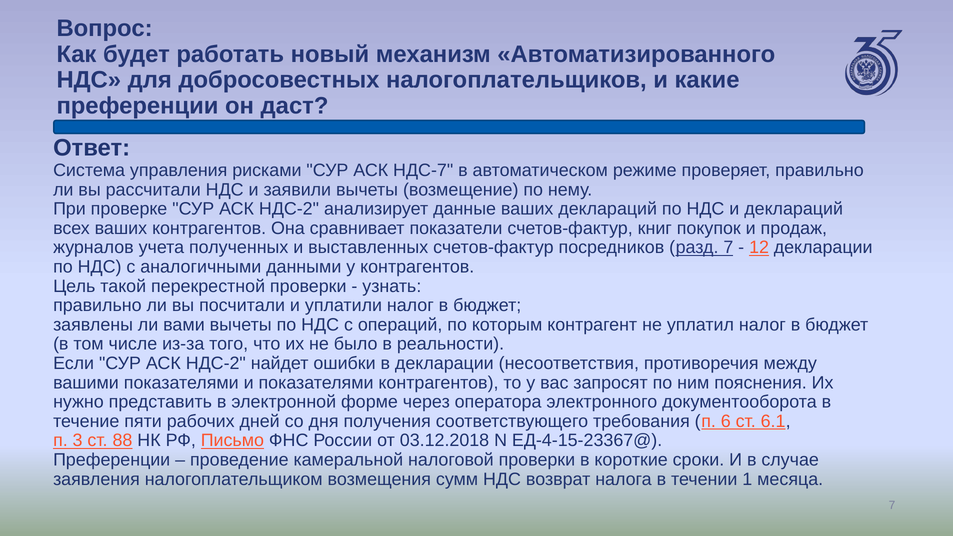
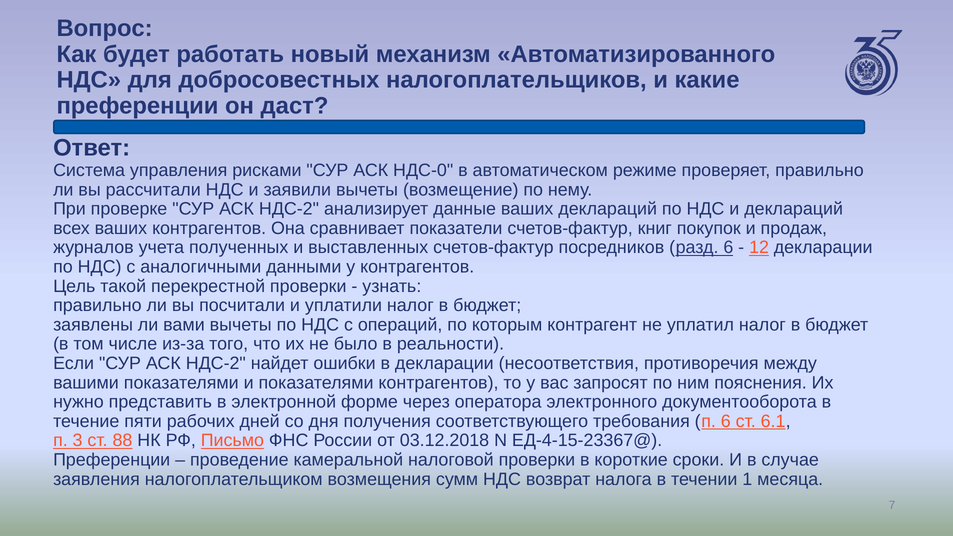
НДС-7: НДС-7 -> НДС-0 (423, 170)
разд 7: 7 -> 6 (728, 248)
